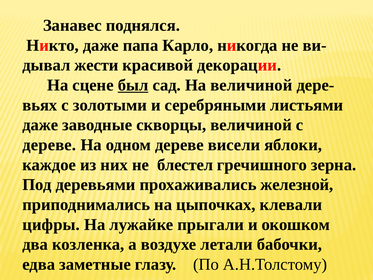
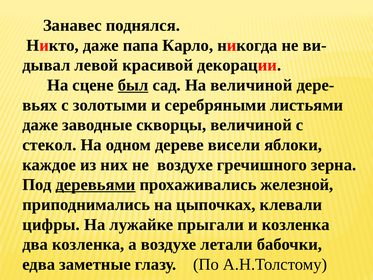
жести: жести -> левой (96, 65)
дереве: дереве -> стекол (49, 145)
не блестел: блестел -> воздухе (185, 165)
деревьями underline: none -> present (95, 185)
и окошком: окошком -> козленка (296, 224)
